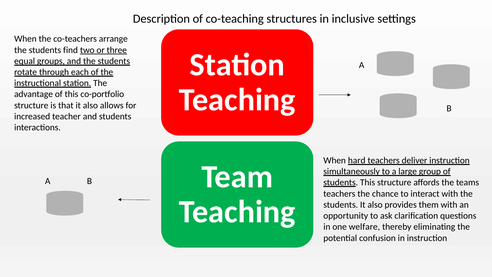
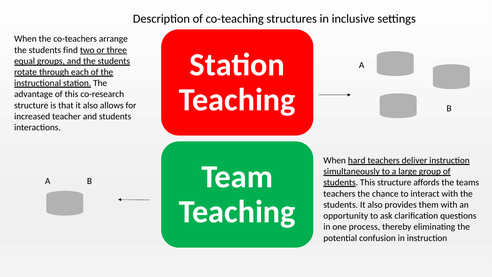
co-portfolio: co-portfolio -> co-research (102, 94)
welfare: welfare -> process (364, 227)
